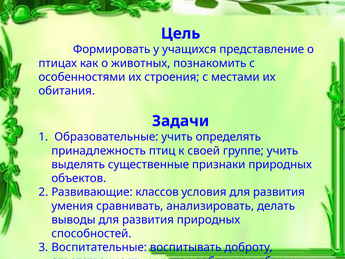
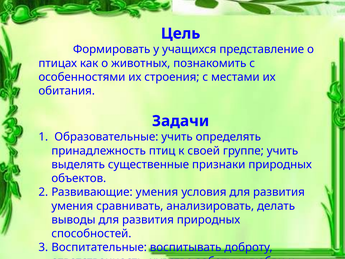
Развивающие классов: классов -> умения (157, 192)
